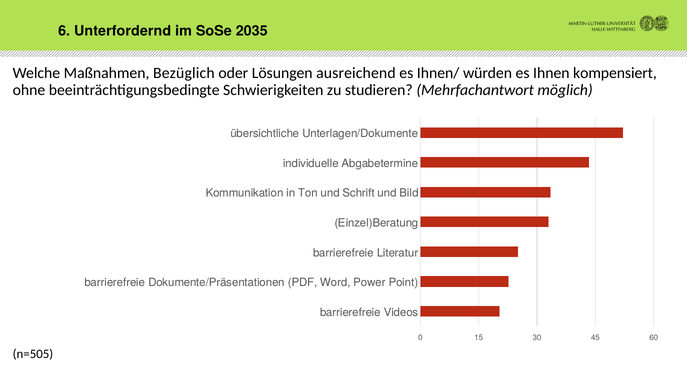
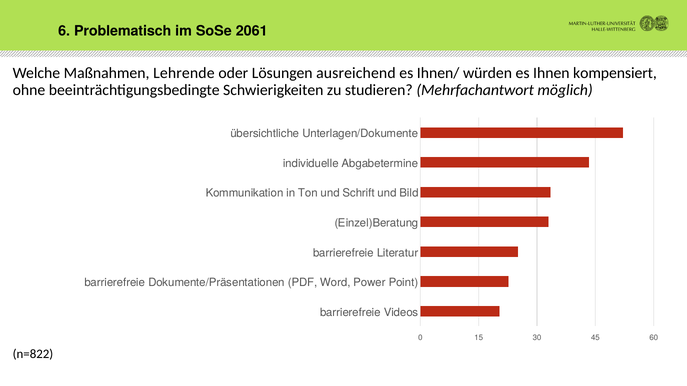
Unterfordernd: Unterfordernd -> Problematisch (123, 31)
2035: 2035 -> 2061 (252, 31)
Bezüglich: Bezüglich -> Lehrende (184, 73)
n=505: n=505 -> n=822 (33, 354)
